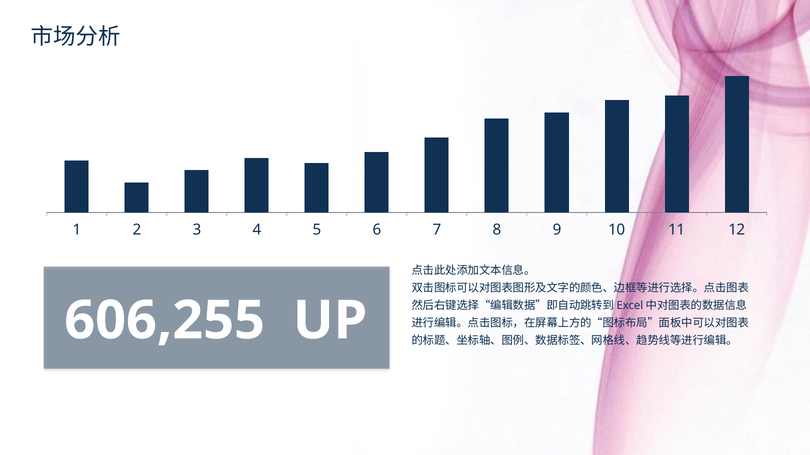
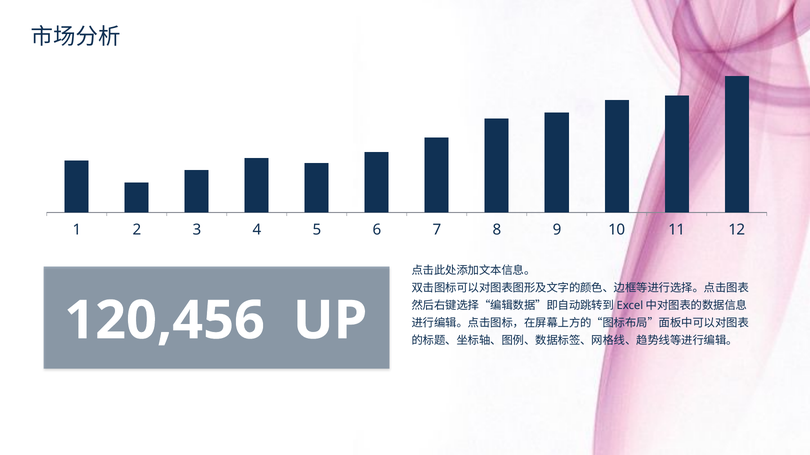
606,255: 606,255 -> 120,456 (165, 321)
